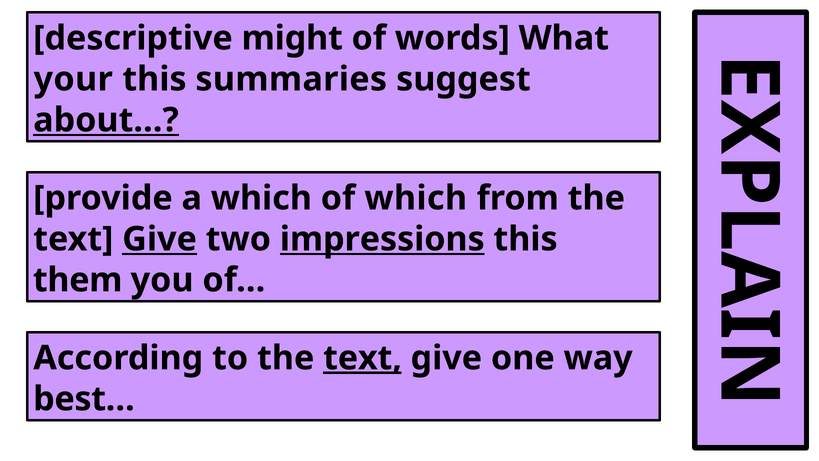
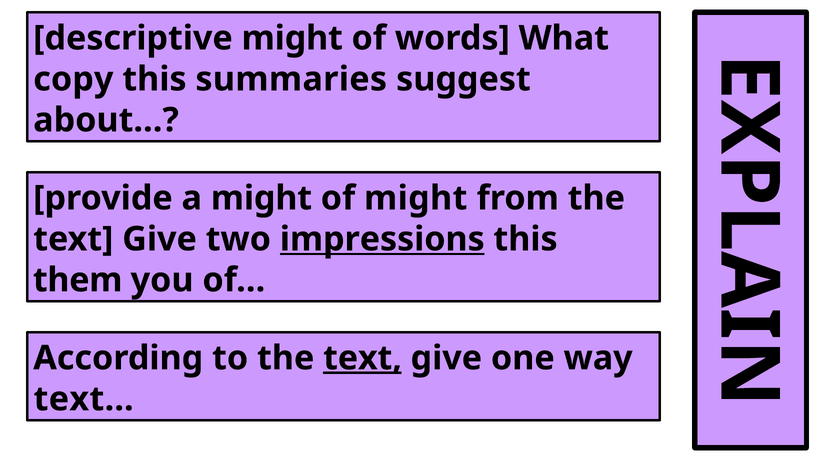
your: your -> copy (73, 79)
about… underline: present -> none (106, 120)
a which: which -> might (261, 198)
of which: which -> might (416, 198)
Give underline: present -> none (160, 239)
best…: best… -> text… (84, 399)
